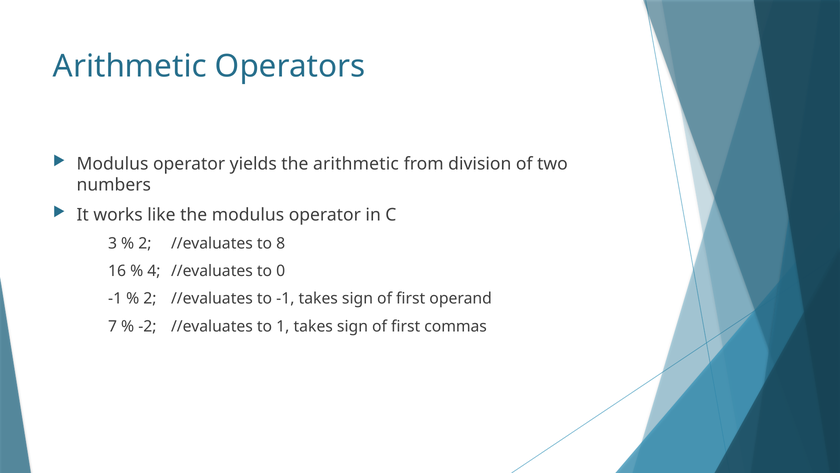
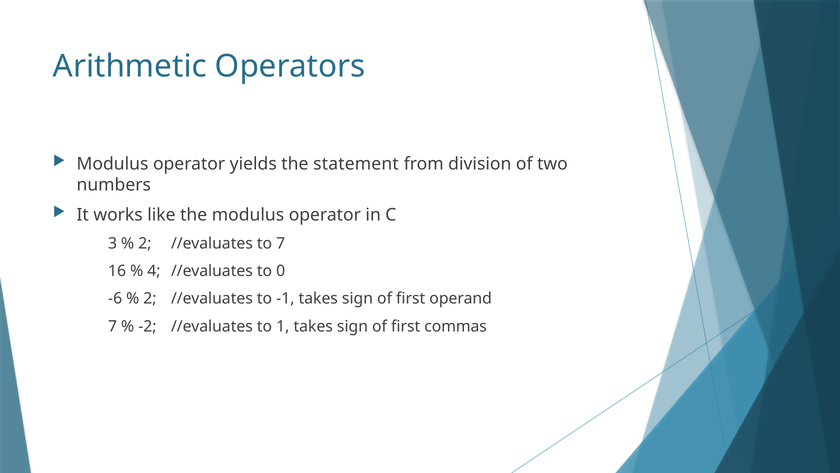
the arithmetic: arithmetic -> statement (356, 164)
to 8: 8 -> 7 (281, 243)
-1: -1 -> -6 (115, 298)
